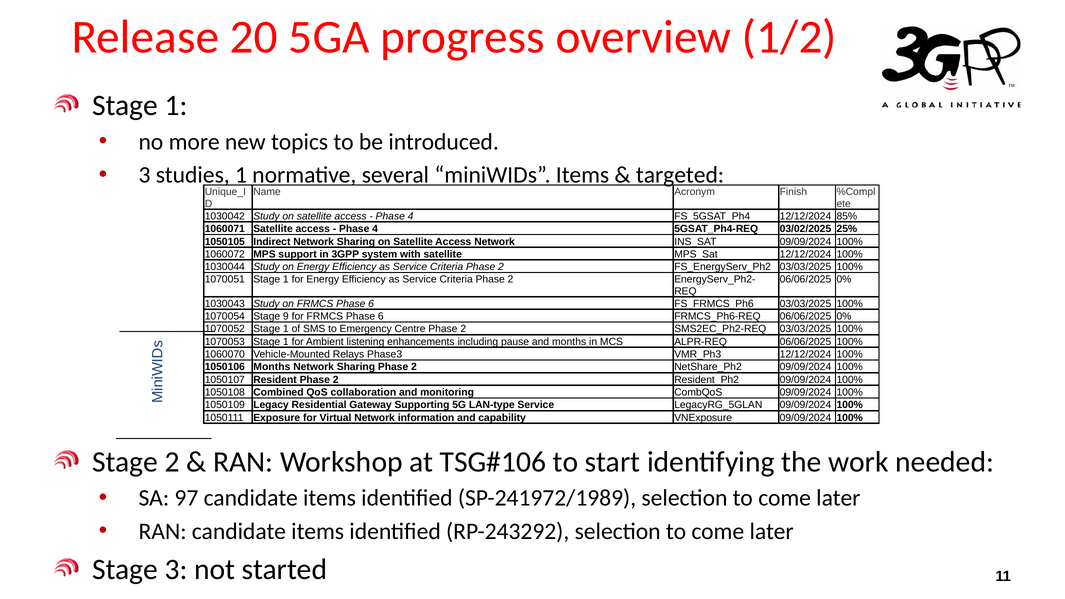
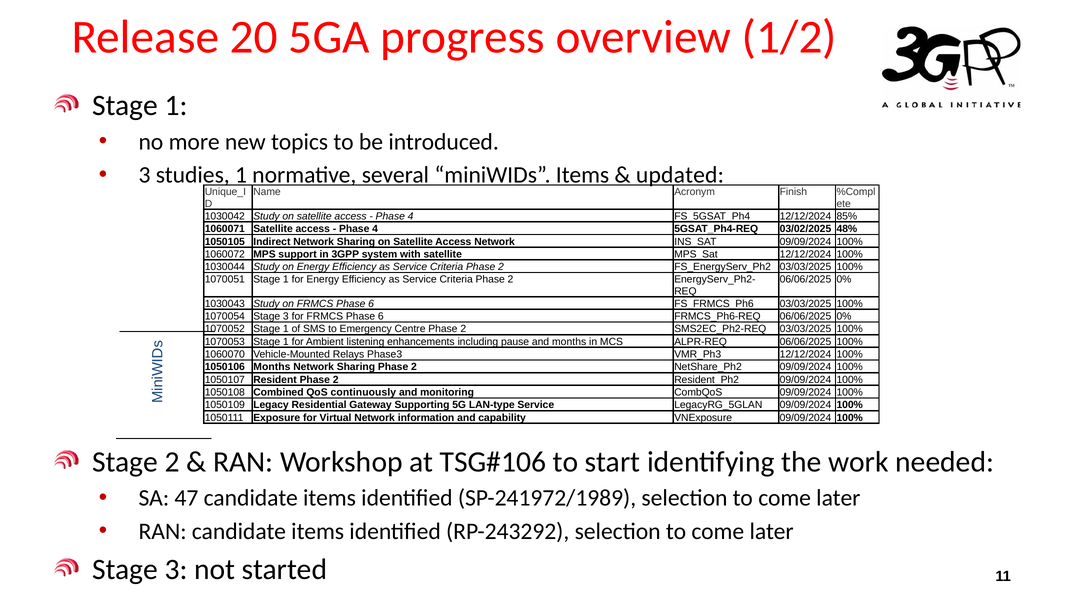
targeted: targeted -> updated (680, 175)
25%: 25% -> 48% (847, 229)
1070054 Stage 9: 9 -> 3 (286, 316)
collaboration: collaboration -> continuously (363, 392)
97: 97 -> 47 (186, 498)
